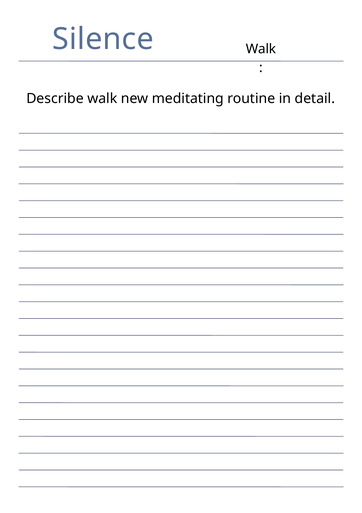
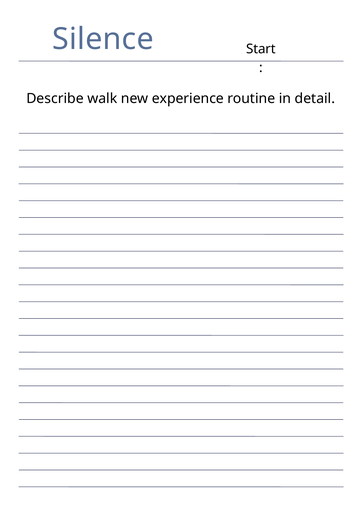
Walk: Walk -> Start (261, 49)
meditating: meditating -> experience (188, 98)
